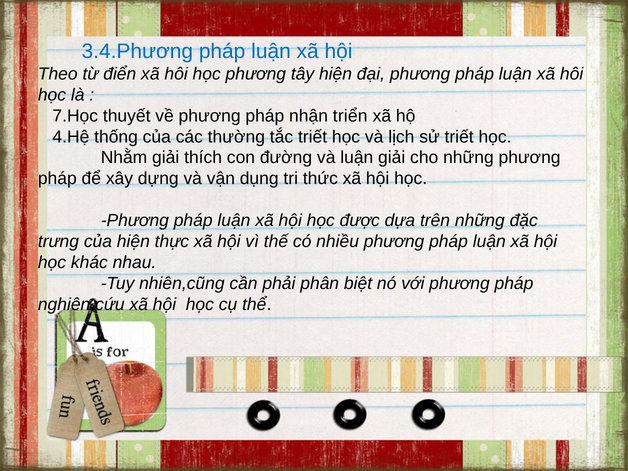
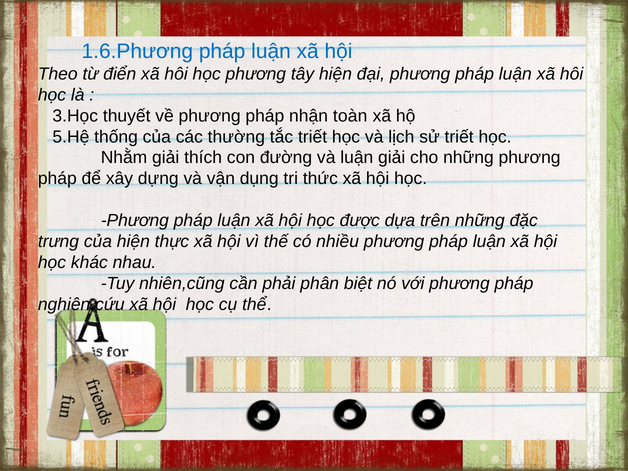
3.4.Phương: 3.4.Phương -> 1.6.Phương (137, 51)
7.Học: 7.Học -> 3.Học (75, 116)
triển: triển -> toàn (350, 116)
4.Hệ: 4.Hệ -> 5.Hệ (71, 137)
